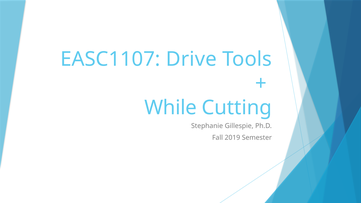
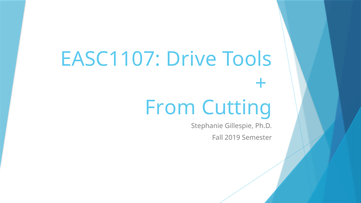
While: While -> From (170, 108)
